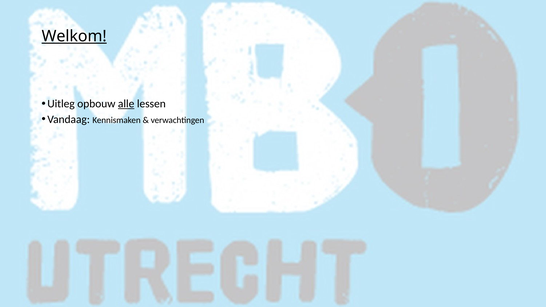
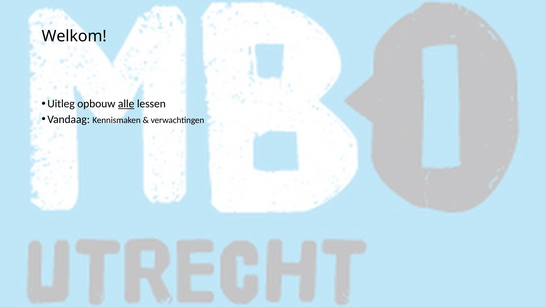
Welkom underline: present -> none (74, 36)
